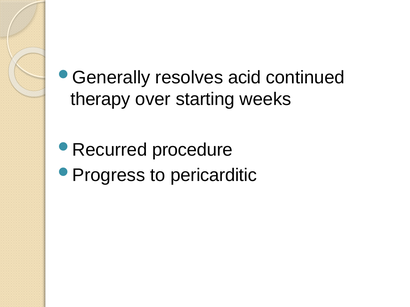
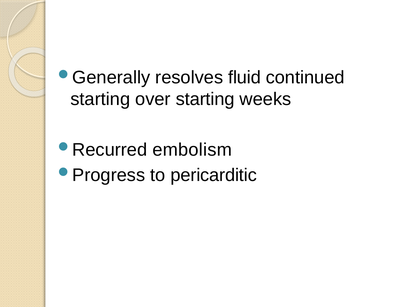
acid: acid -> fluid (245, 78)
therapy: therapy -> starting (100, 99)
procedure: procedure -> embolism (192, 150)
